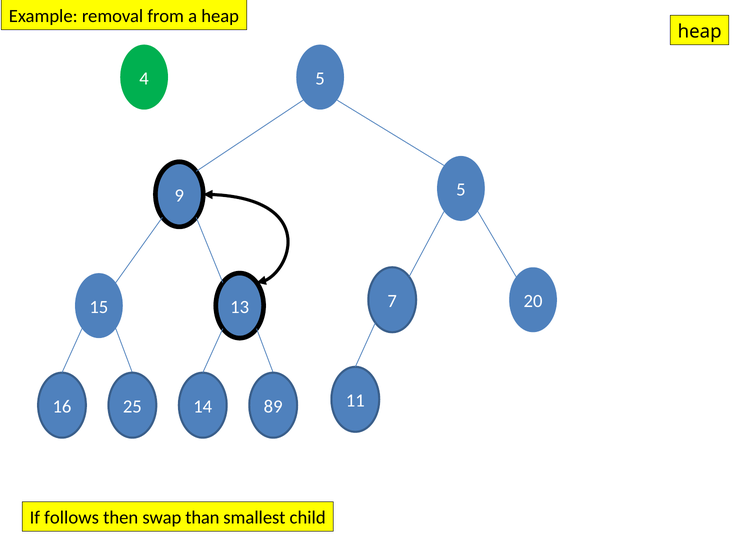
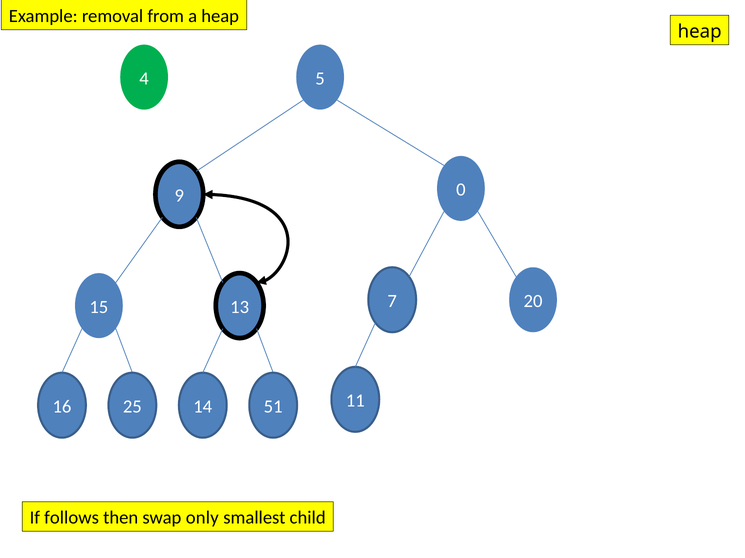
9 5: 5 -> 0 (461, 190)
89: 89 -> 51 (273, 407)
than: than -> only (202, 518)
